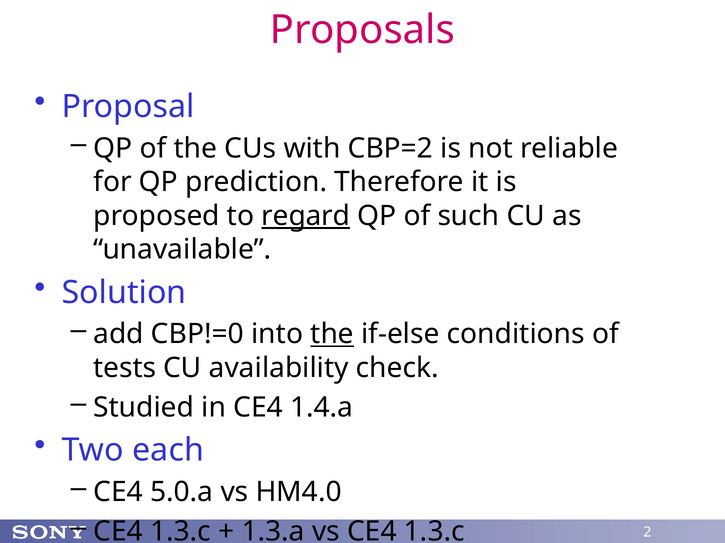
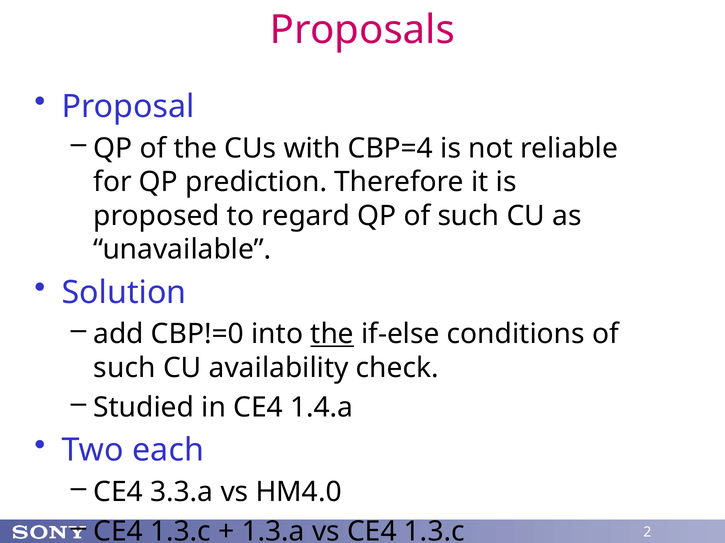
CBP=2: CBP=2 -> CBP=4 (390, 148)
regard underline: present -> none (306, 216)
tests: tests -> such (125, 368)
5.0.a: 5.0.a -> 3.3.a (182, 493)
